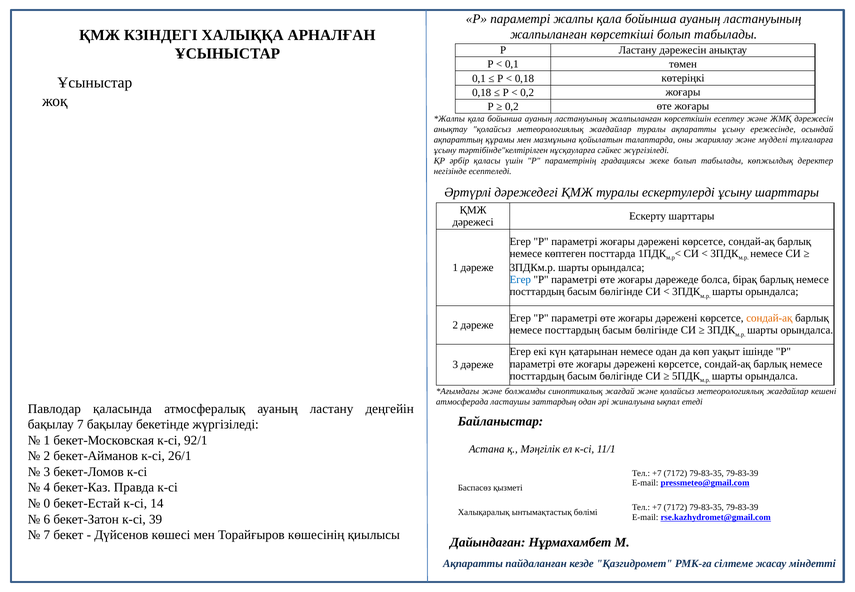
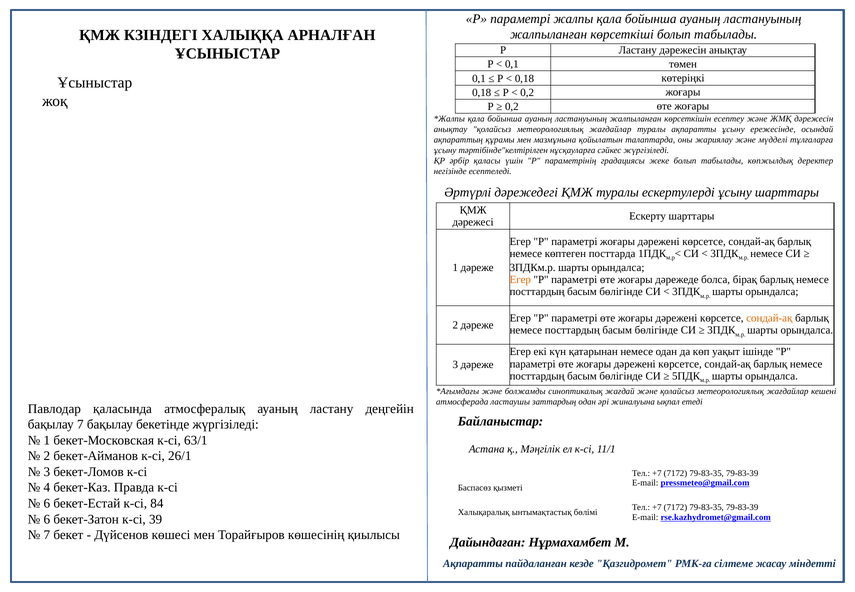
Егер colour: blue -> orange (520, 280)
92/1: 92/1 -> 63/1 (196, 440)
0: 0 -> 6 (47, 503)
14: 14 -> 84 (157, 503)
